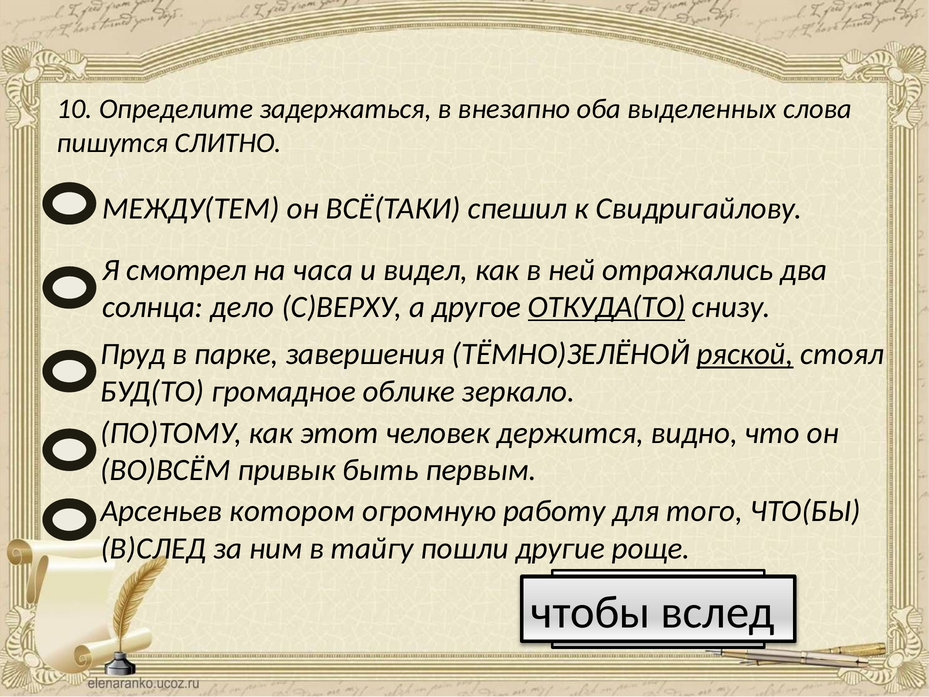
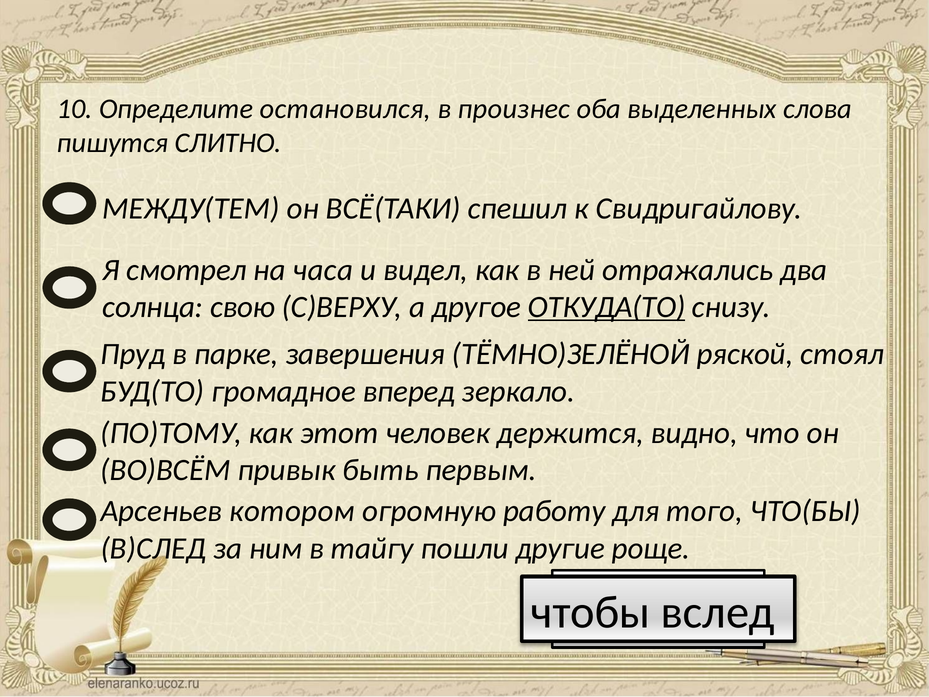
задержаться: задержаться -> остановился (345, 109)
внезапно: внезапно -> произнес (514, 109)
дело: дело -> свою (243, 307)
ряской underline: present -> none (745, 354)
облике: облике -> вперед (409, 391)
